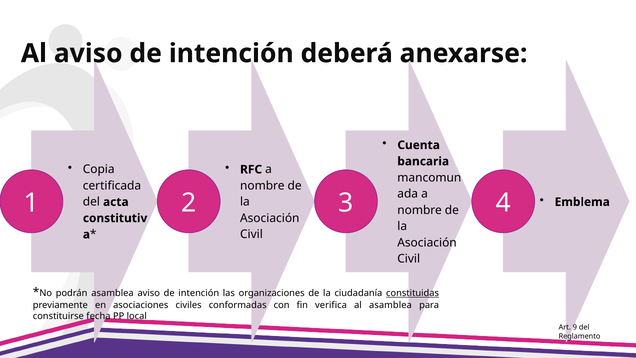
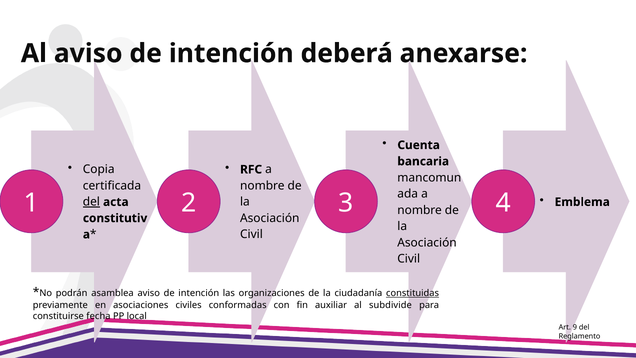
del underline: none -> present (91, 202)
verifica: verifica -> auxiliar (331, 305)
al asamblea: asamblea -> subdivide (390, 305)
